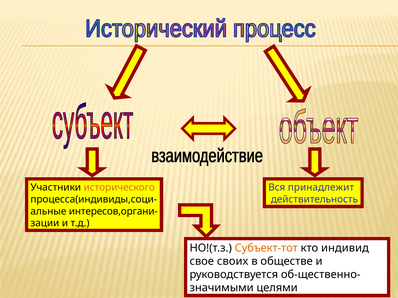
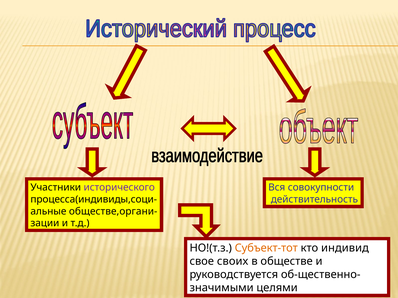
исторического colour: orange -> purple (119, 188)
принадлежит: принадлежит -> совокупности (321, 188)
интересов,органи-: интересов,органи- -> обществе,органи- (113, 212)
